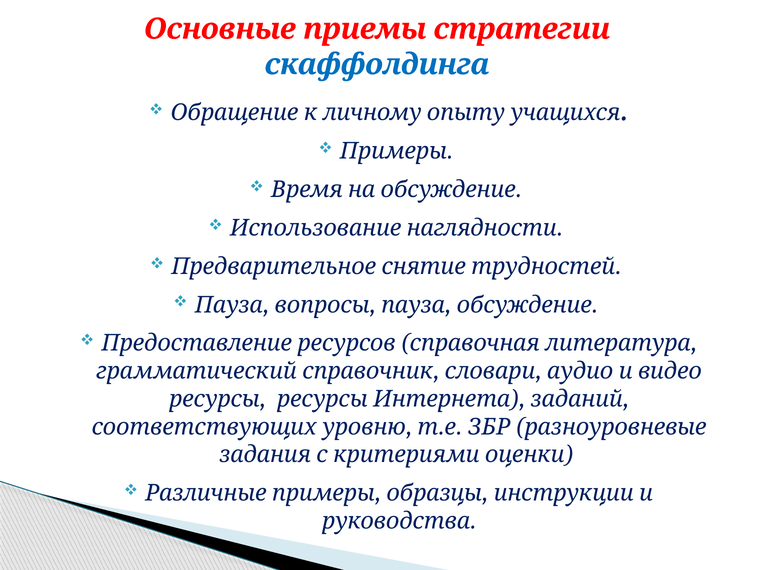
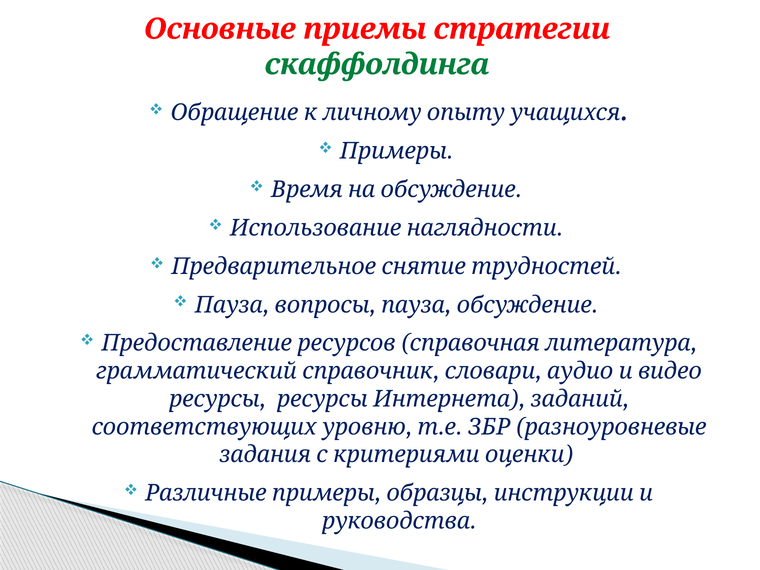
скаффолдинга colour: blue -> green (377, 64)
